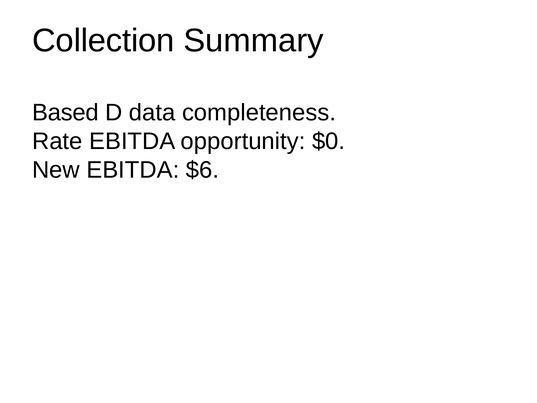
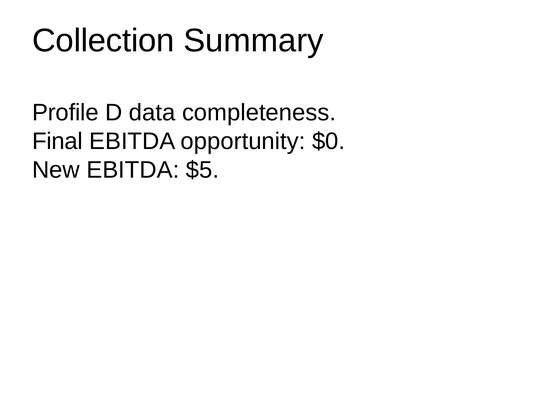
Based: Based -> Profile (65, 113)
Rate: Rate -> Final (57, 141)
$6: $6 -> $5 (203, 170)
